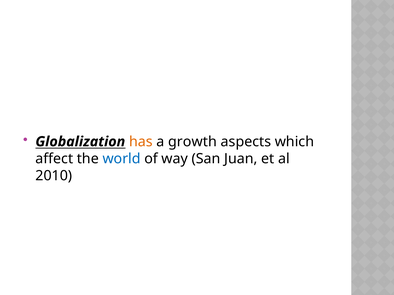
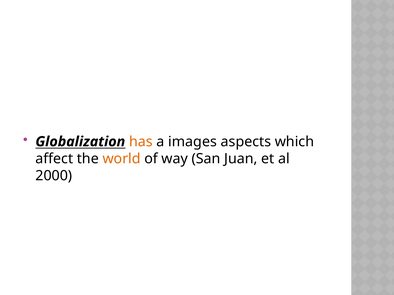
growth: growth -> images (193, 142)
world colour: blue -> orange (122, 159)
2010: 2010 -> 2000 (54, 176)
